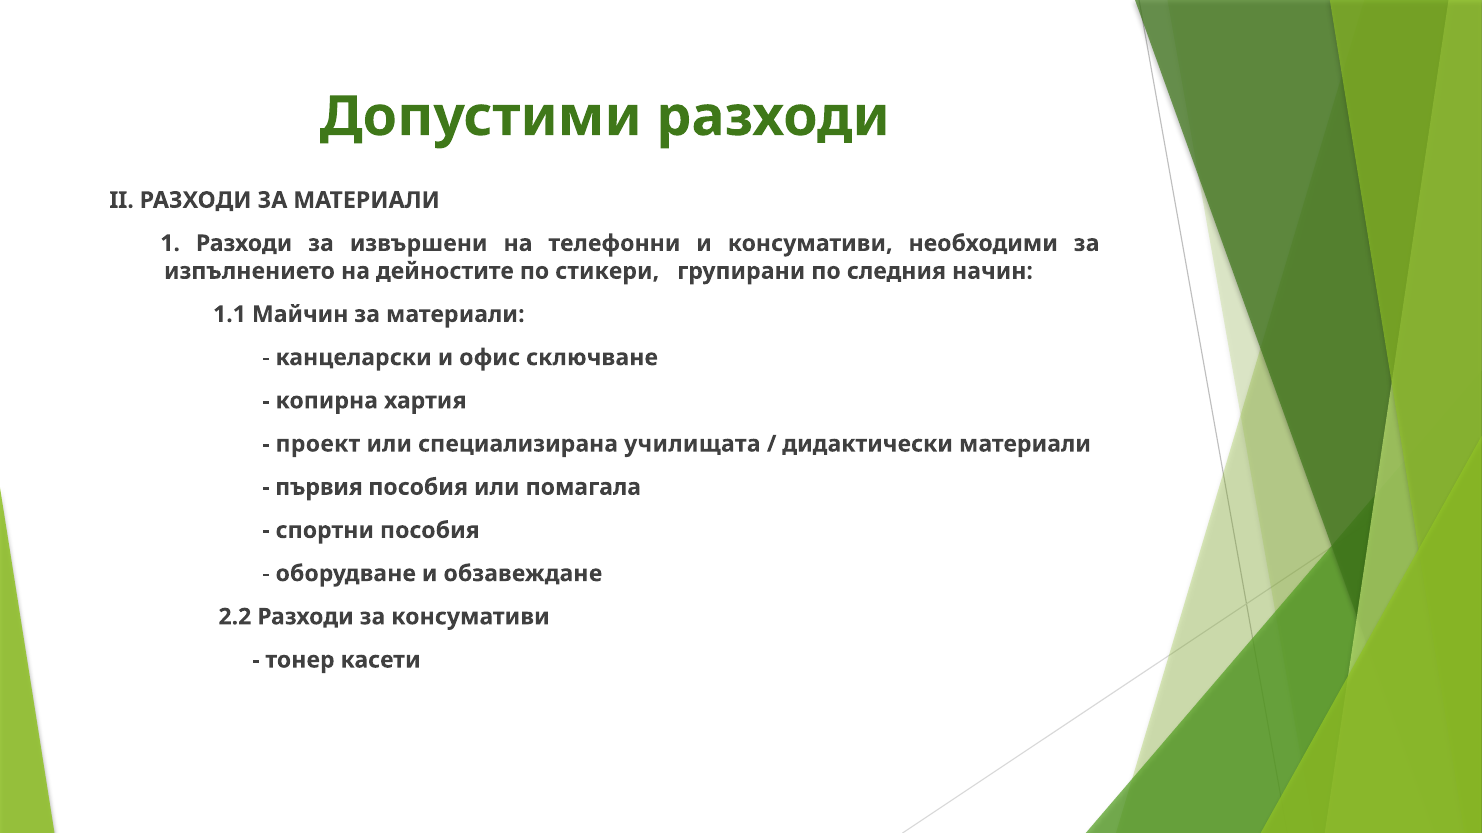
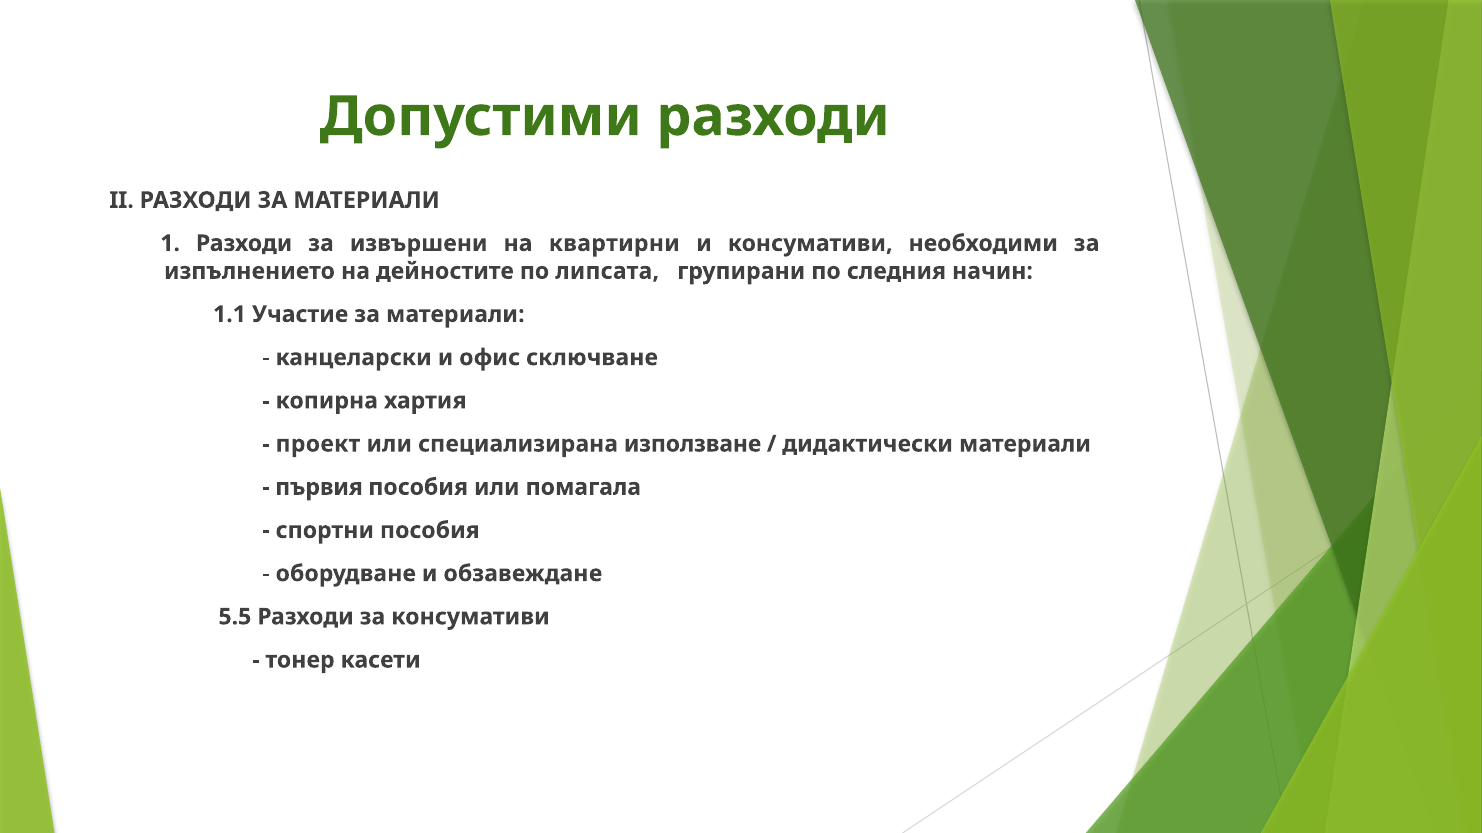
телефонни: телефонни -> квартирни (614, 244)
стикери: стикери -> липсата (607, 271)
Майчин: Майчин -> Участие (300, 315)
училищата: училищата -> използване (693, 444)
2.2: 2.2 -> 5.5 (235, 617)
